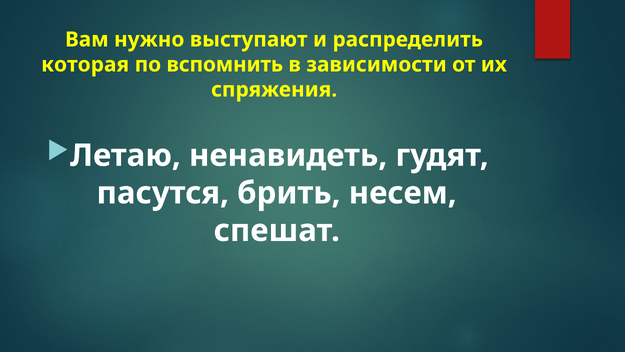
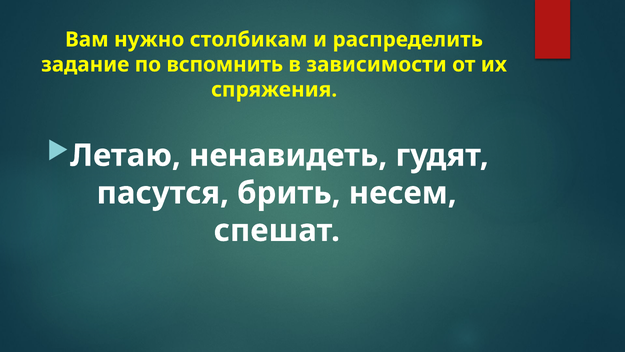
выступают: выступают -> столбикам (249, 40)
которая: которая -> задание (85, 65)
